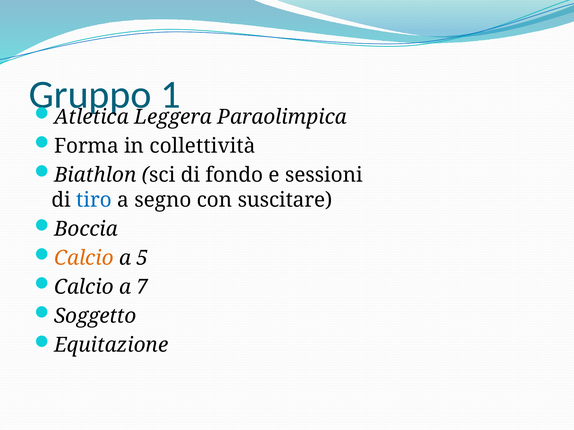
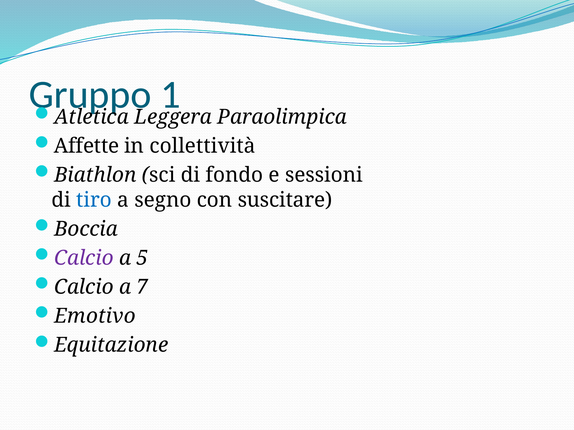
Forma: Forma -> Affette (86, 146)
Calcio colour: orange -> purple (84, 258)
Soggetto: Soggetto -> Emotivo (95, 316)
